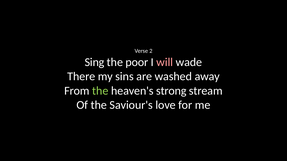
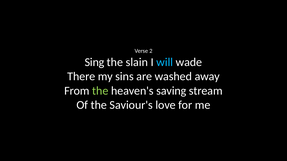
poor: poor -> slain (137, 62)
will colour: pink -> light blue (165, 62)
strong: strong -> saving (171, 91)
